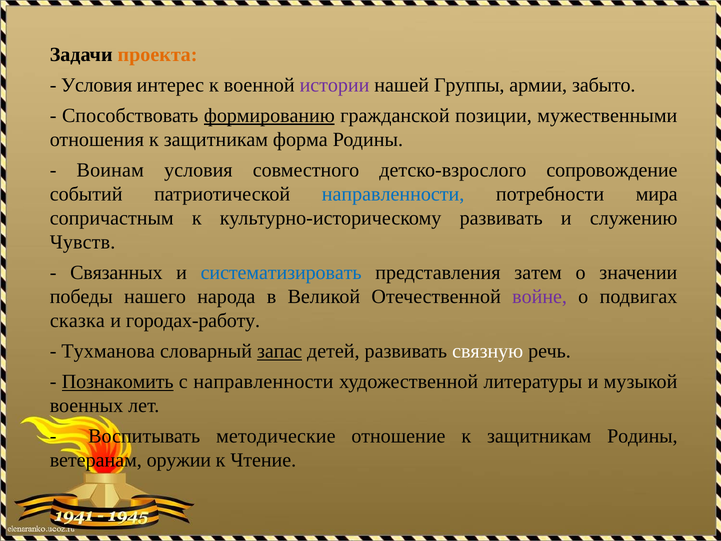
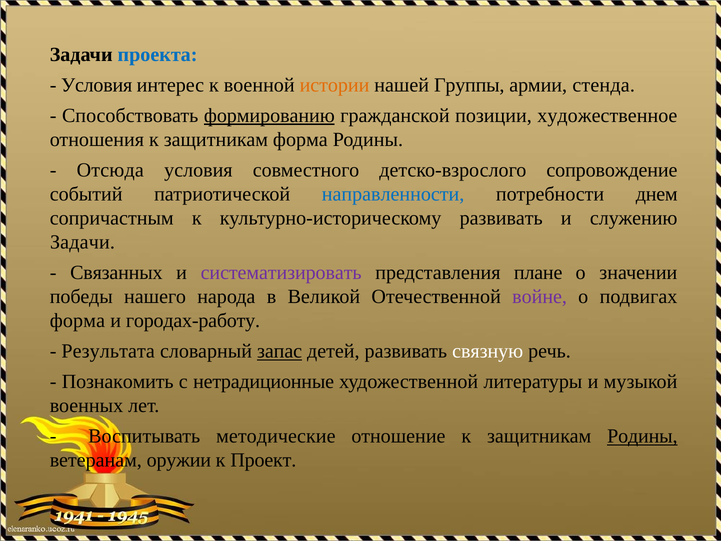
проекта colour: orange -> blue (158, 55)
истории colour: purple -> orange (335, 85)
забыто: забыто -> стенда (604, 85)
мужественными: мужественными -> художественное (607, 116)
Воинам: Воинам -> Отсюда (110, 170)
мира: мира -> днем (657, 194)
Чувств: Чувств -> Задачи (82, 242)
систематизировать colour: blue -> purple (281, 273)
затем: затем -> плане (538, 273)
сказка: сказка -> форма (77, 321)
Тухманова: Тухманова -> Результата (108, 351)
Познакомить underline: present -> none (118, 382)
с направленности: направленности -> нетрадиционные (264, 382)
Родины underline: none -> present (642, 436)
Чтение: Чтение -> Проект (263, 460)
